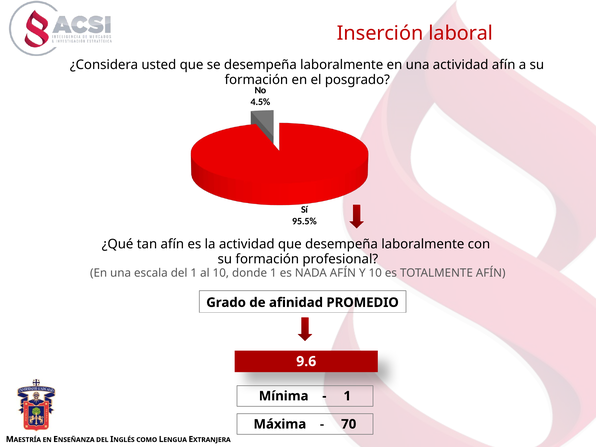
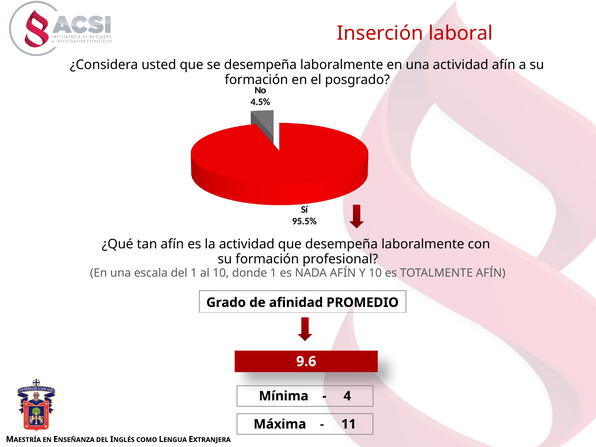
1: 1 -> 4 (347, 396)
70: 70 -> 11 (349, 424)
